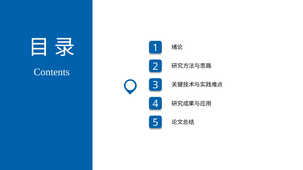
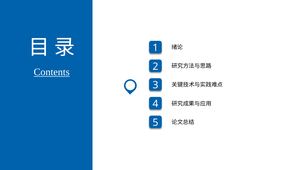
Contents underline: none -> present (52, 72)
